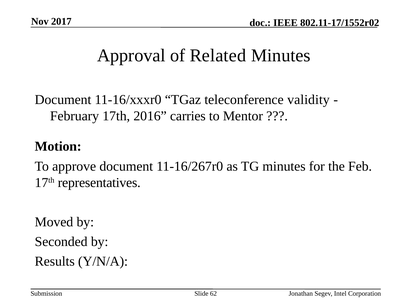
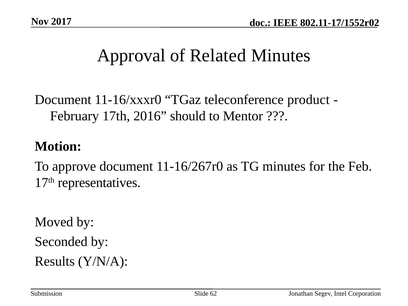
validity: validity -> product (308, 100)
carries: carries -> should (188, 116)
